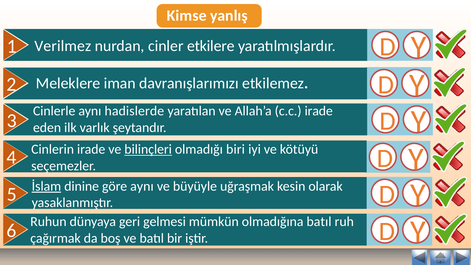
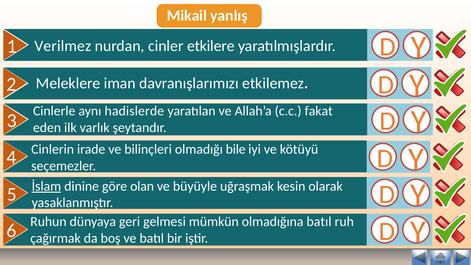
Kimse: Kimse -> Mikail (187, 16)
c.c irade: irade -> fakat (319, 111)
bilinçleri underline: present -> none (148, 149)
biri: biri -> bile (236, 149)
göre aynı: aynı -> olan (142, 186)
